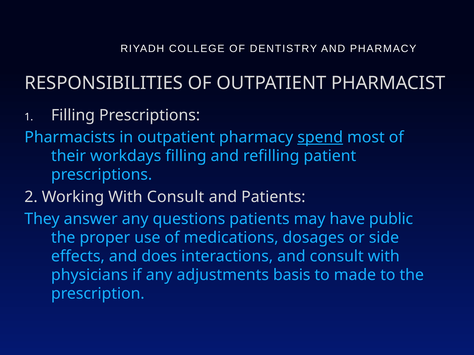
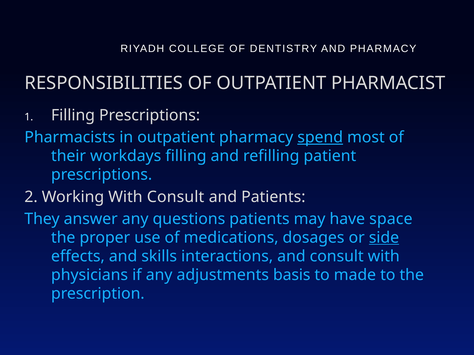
public: public -> space (391, 219)
side underline: none -> present (384, 238)
does: does -> skills (159, 257)
